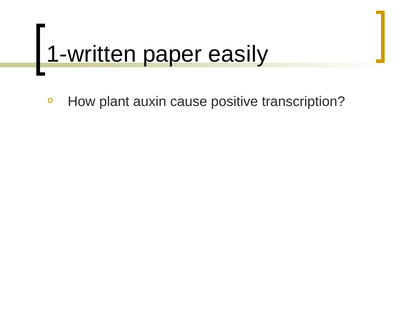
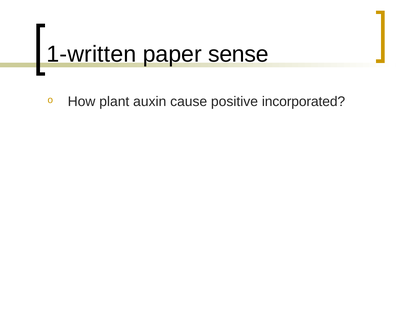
easily: easily -> sense (238, 54)
transcription: transcription -> incorporated (304, 102)
